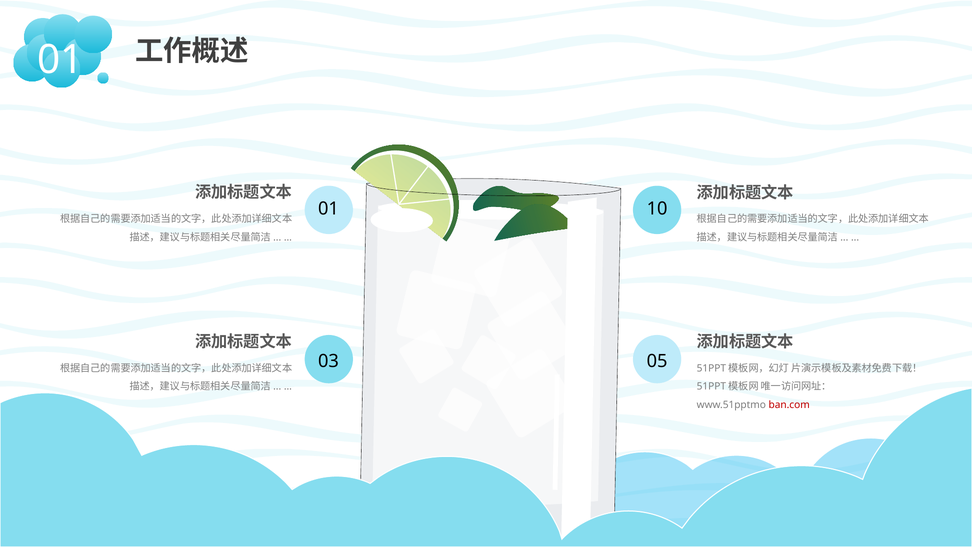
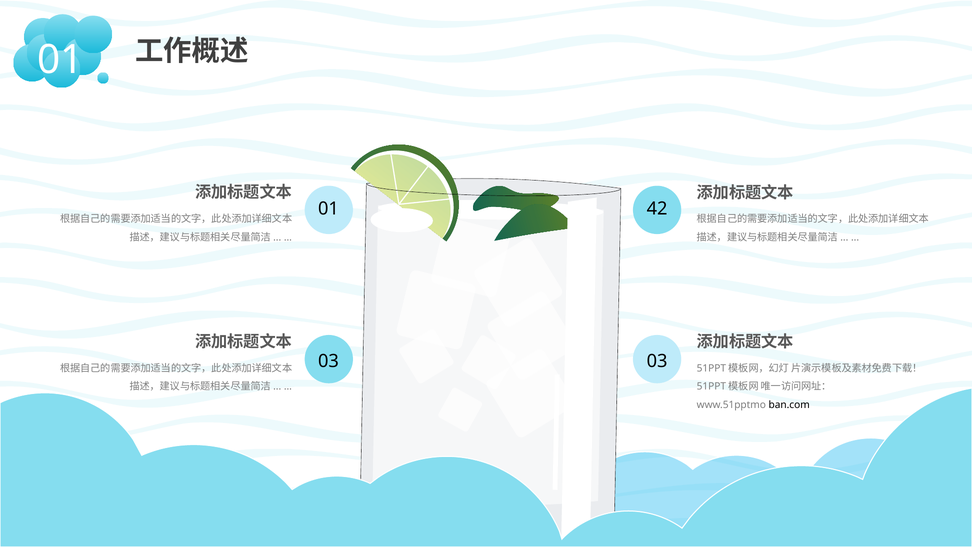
10: 10 -> 42 (657, 209)
03 05: 05 -> 03 (657, 361)
ban.com colour: red -> black (789, 405)
